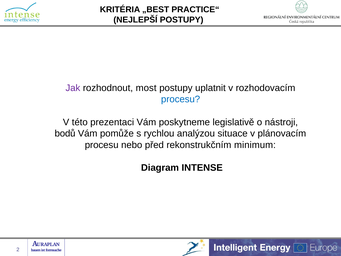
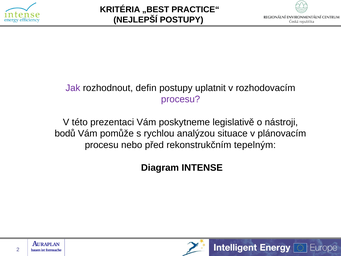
most: most -> defin (146, 88)
procesu colour: blue -> purple (181, 99)
minimum: minimum -> tepelným (255, 145)
